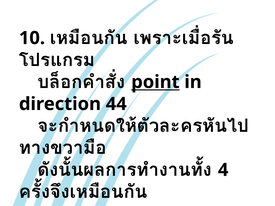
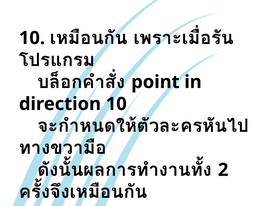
point underline: present -> none (155, 82)
direction 44: 44 -> 10 (116, 104)
4: 4 -> 2 (223, 170)
